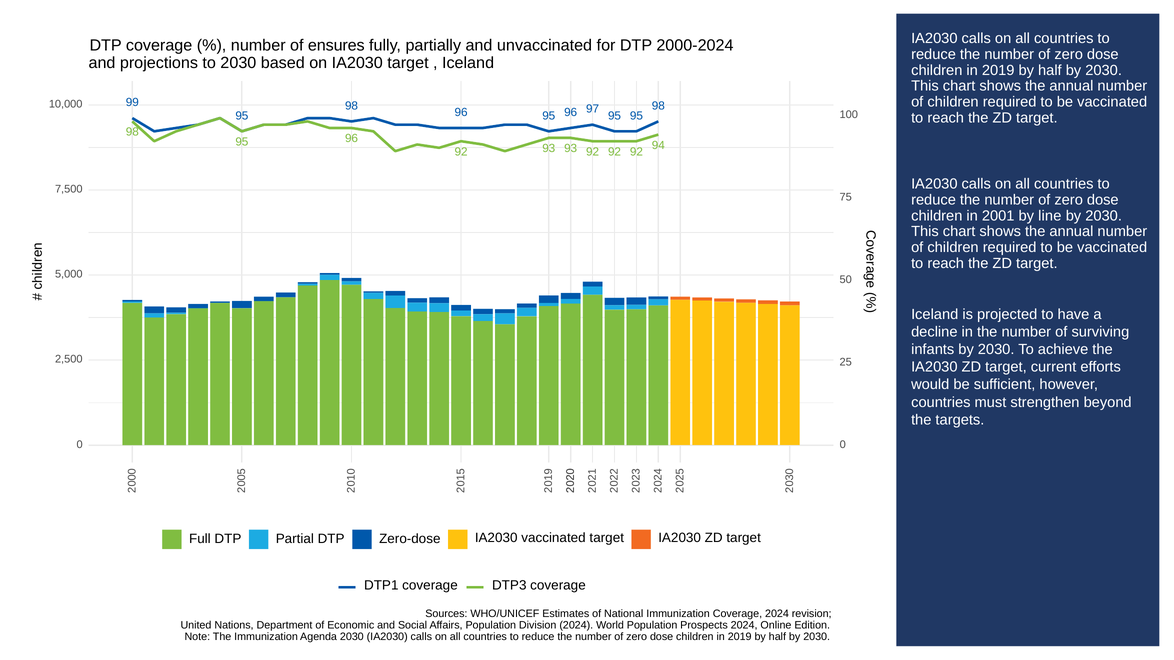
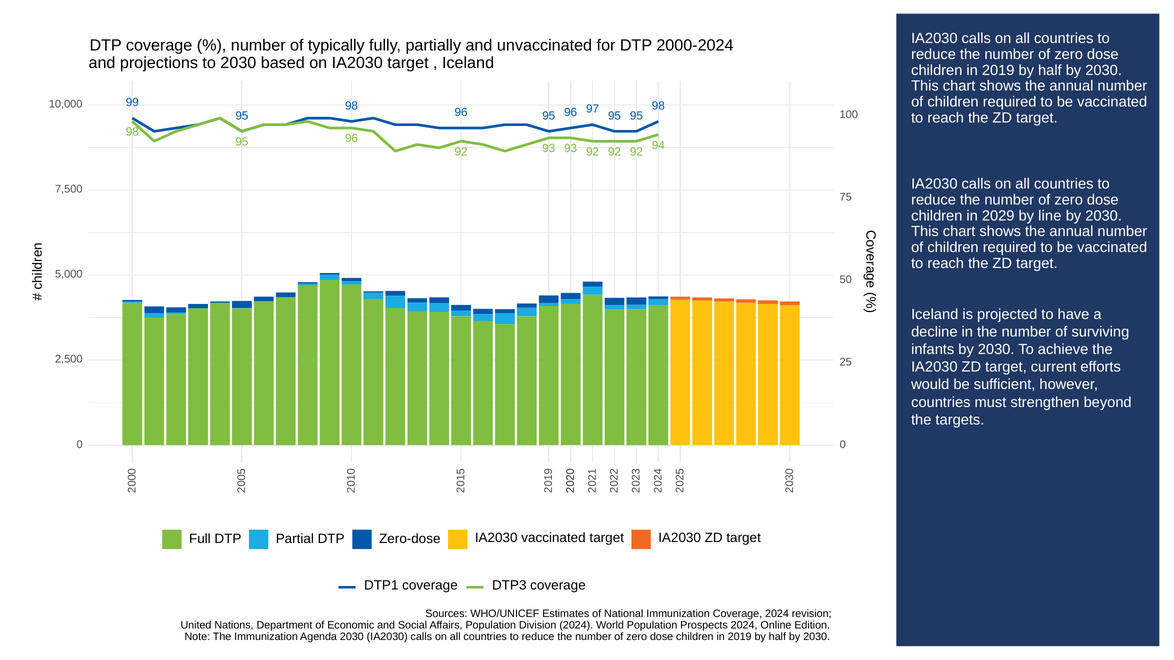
ensures: ensures -> typically (336, 45)
2001: 2001 -> 2029 (998, 216)
